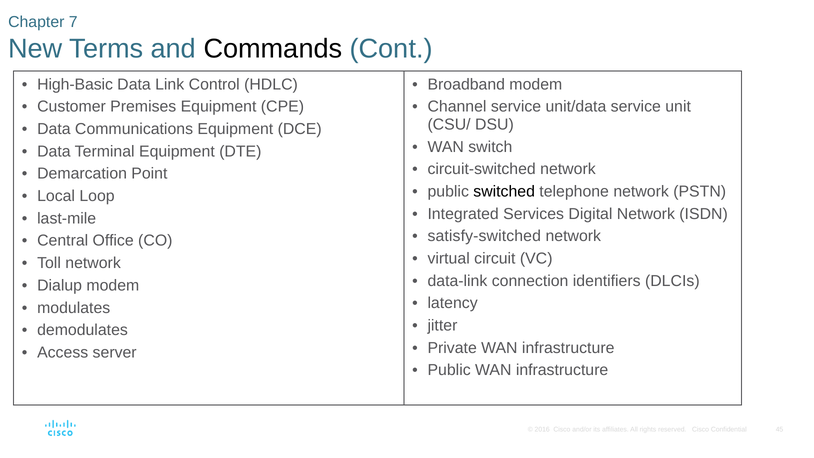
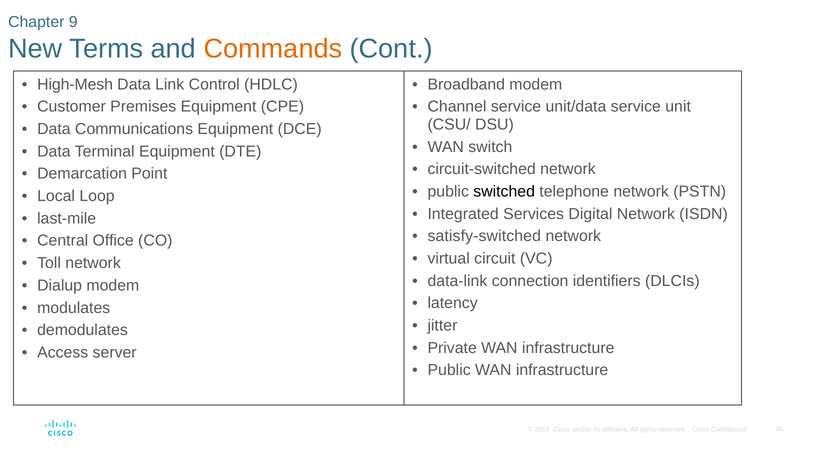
7: 7 -> 9 (73, 22)
Commands colour: black -> orange (273, 49)
High-Basic: High-Basic -> High-Mesh (75, 84)
